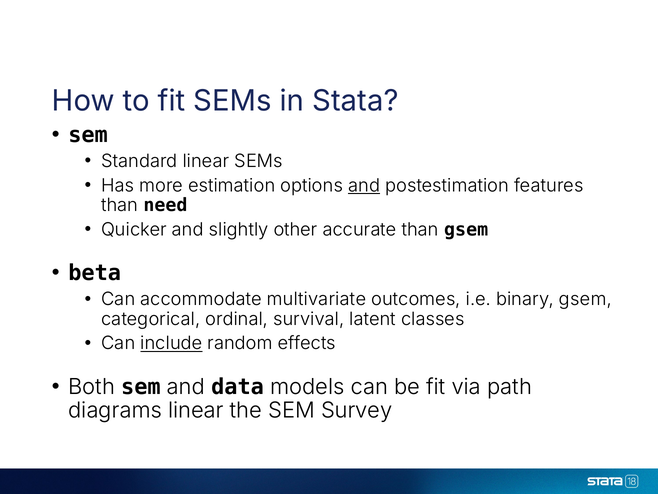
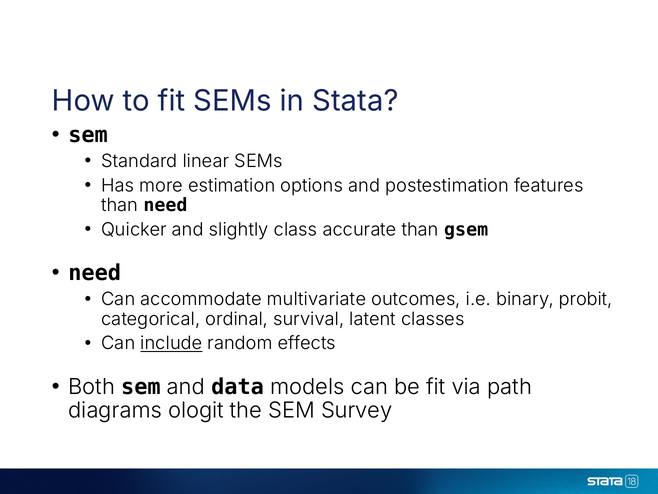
and underline: present -> none (364, 185)
other: other -> class (296, 229)
beta: beta -> need (95, 273)
binary gsem: gsem -> probit (586, 299)
diagrams linear: linear -> ologit (196, 410)
